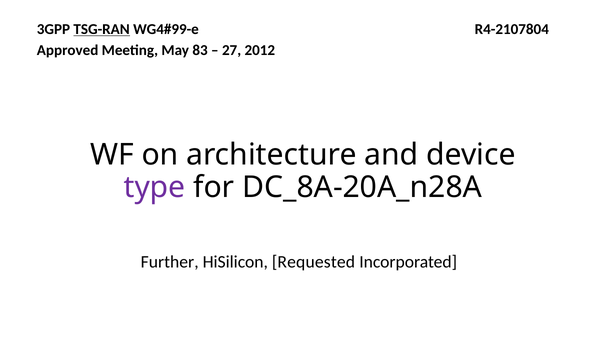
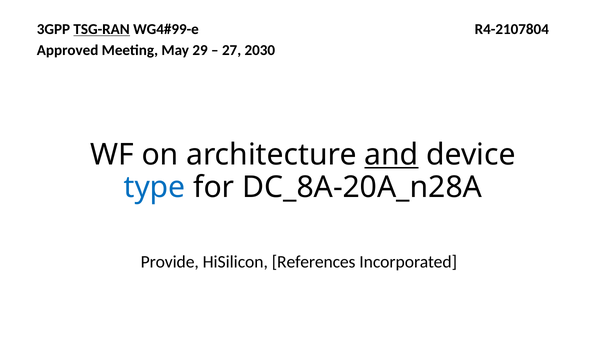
83: 83 -> 29 (200, 50)
2012: 2012 -> 2030 (260, 50)
and underline: none -> present (391, 155)
type colour: purple -> blue (155, 188)
Further: Further -> Provide (170, 262)
Requested: Requested -> References (314, 262)
